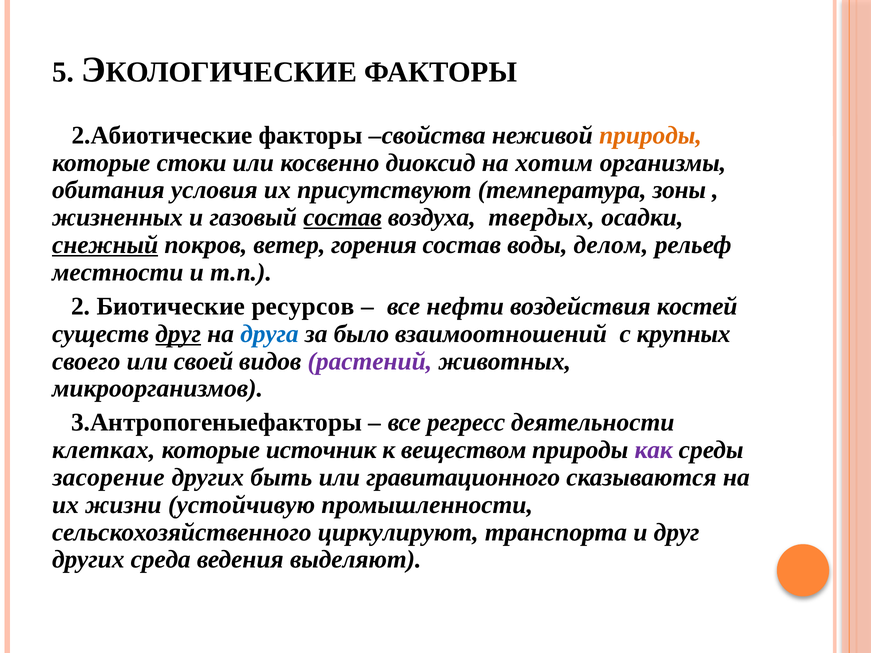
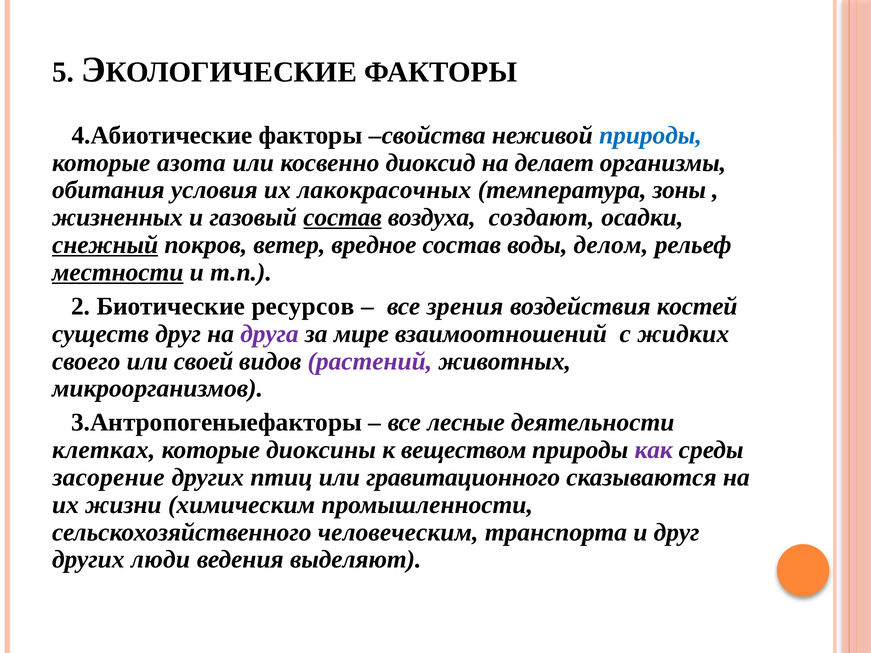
2.Абиотические: 2.Абиотические -> 4.Абиотические (162, 135)
природы colour: orange -> blue (650, 135)
стоки: стоки -> азота (191, 163)
хотим: хотим -> делает (554, 163)
присутствуют: присутствуют -> лакокрасочных (384, 190)
твердых: твердых -> создают (541, 218)
горения: горения -> вредное (374, 245)
местности underline: none -> present (118, 272)
нефти: нефти -> зрения (465, 306)
друг underline: present -> none (178, 334)
друга colour: blue -> purple (269, 334)
было: было -> мире (361, 334)
крупных: крупных -> жидких (683, 334)
регресс: регресс -> лесные (466, 423)
источник: источник -> диоксины (321, 450)
быть: быть -> птиц (281, 478)
устойчивую: устойчивую -> химическим (242, 505)
циркулируют: циркулируют -> человеческим (398, 532)
среда: среда -> люди (161, 560)
